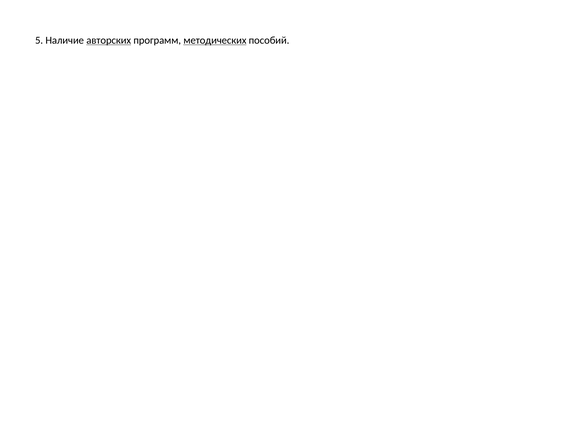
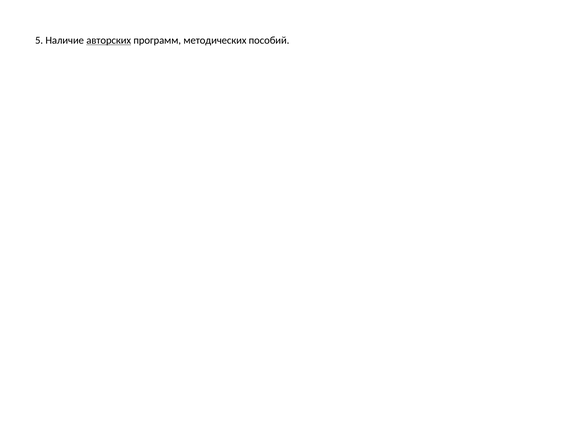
методических underline: present -> none (215, 40)
